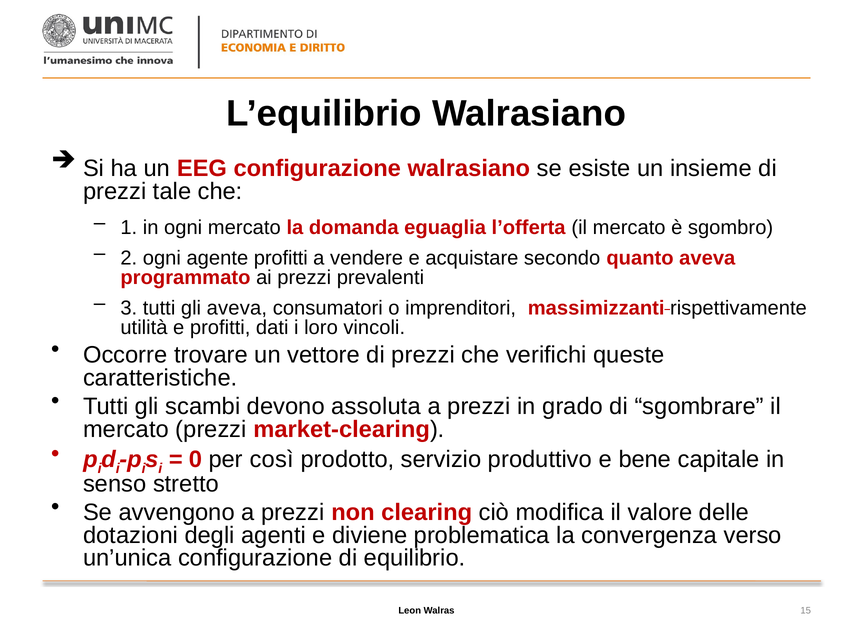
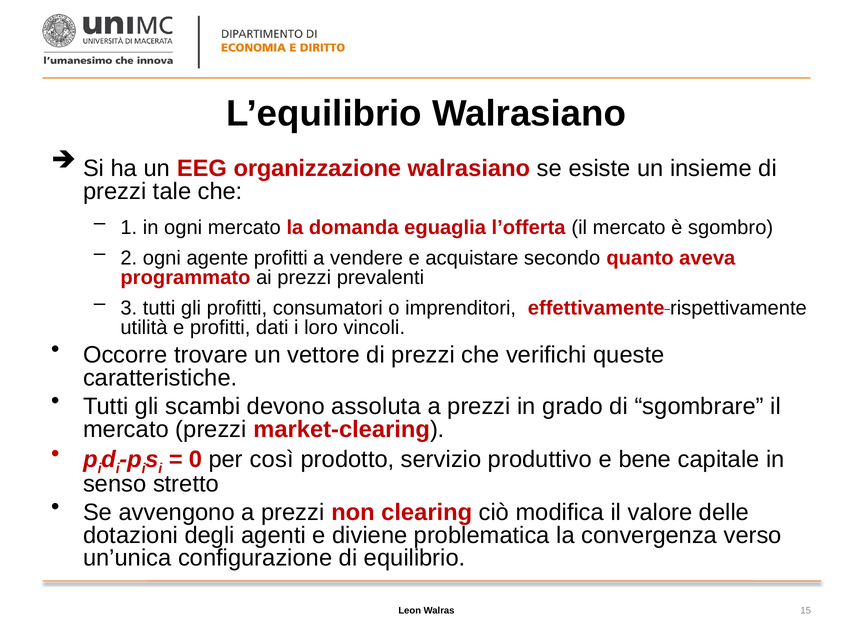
EEG configurazione: configurazione -> organizzazione (317, 168)
gli aveva: aveva -> profitti (237, 308)
massimizzanti: massimizzanti -> effettivamente (596, 308)
